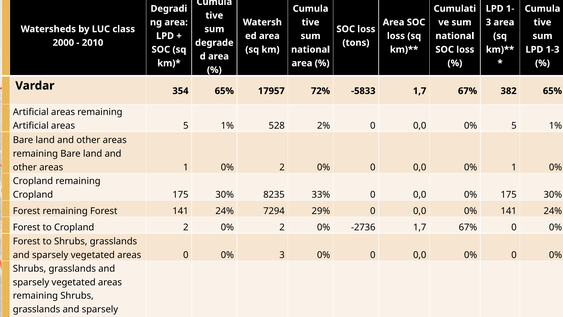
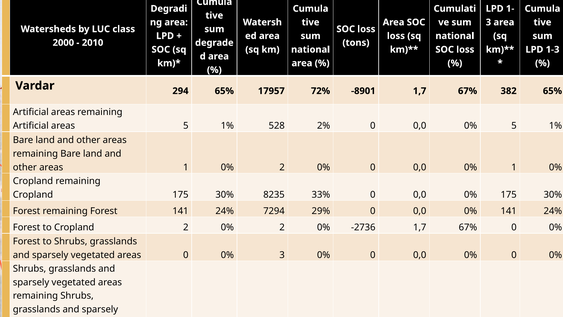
354: 354 -> 294 (180, 91)
-5833: -5833 -> -8901 (363, 91)
